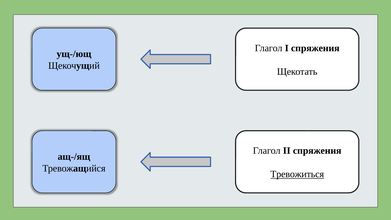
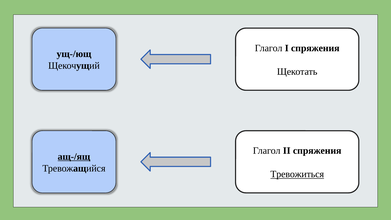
ащ-/ящ underline: none -> present (74, 157)
